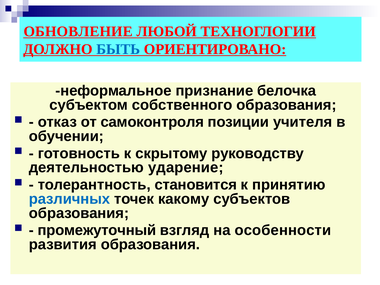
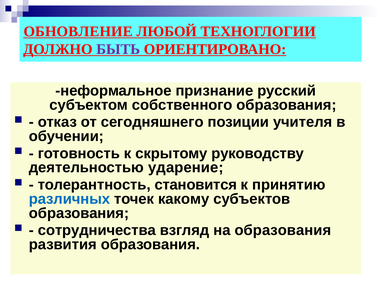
БЫТЬ colour: blue -> purple (118, 49)
белочка: белочка -> русский (287, 91)
самоконтроля: самоконтроля -> сегодняшнего (152, 122)
промежуточный: промежуточный -> сотрудничества (97, 230)
на особенности: особенности -> образования (283, 230)
